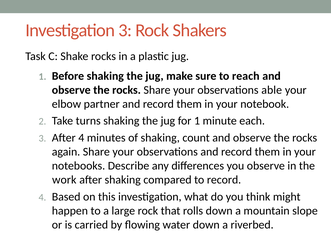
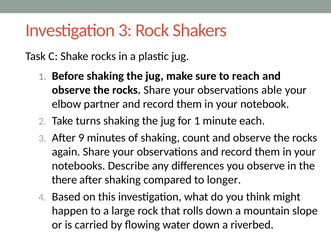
After 4: 4 -> 9 (81, 138)
work: work -> there (64, 180)
to record: record -> longer (224, 180)
